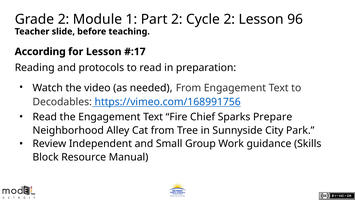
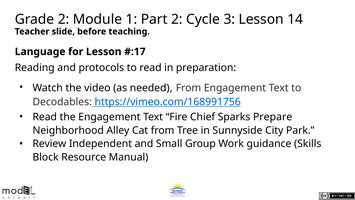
Cycle 2: 2 -> 3 (229, 19)
96: 96 -> 14 (295, 19)
According: According -> Language (40, 52)
